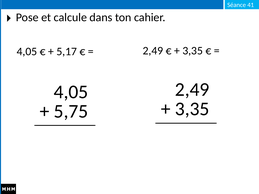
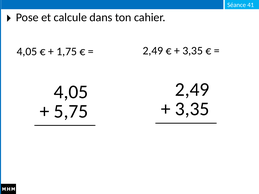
5,17: 5,17 -> 1,75 (67, 52)
